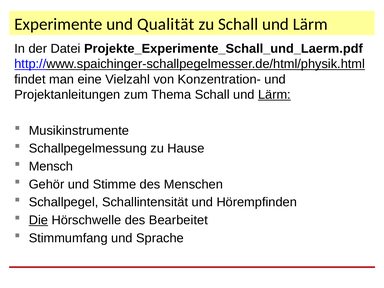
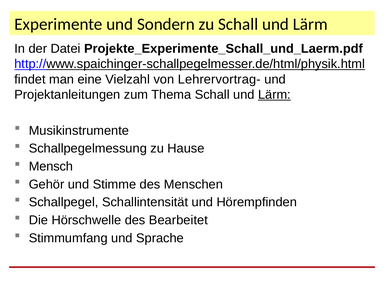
Qualität: Qualität -> Sondern (166, 24)
Konzentration-: Konzentration- -> Lehrervortrag- (219, 79)
Die underline: present -> none (38, 220)
